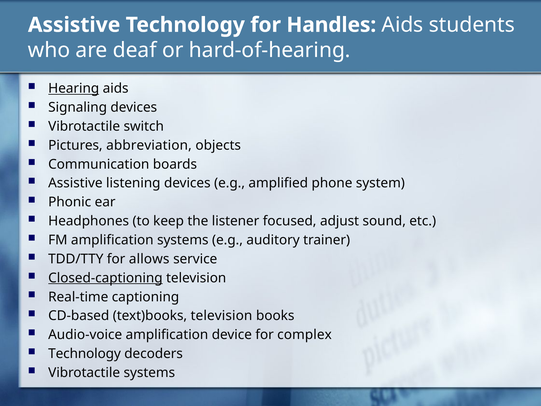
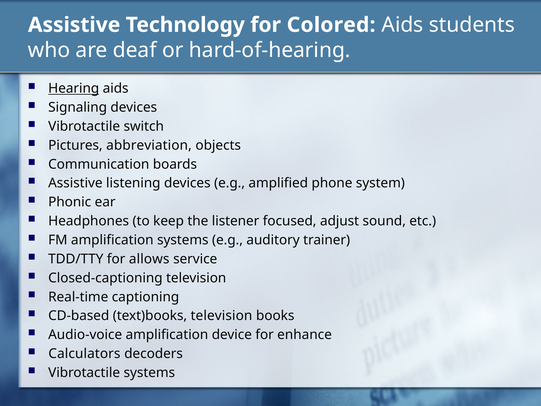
Handles: Handles -> Colored (331, 25)
Closed-captioning underline: present -> none (105, 278)
complex: complex -> enhance (305, 335)
Technology: Technology -> Calculators (84, 353)
